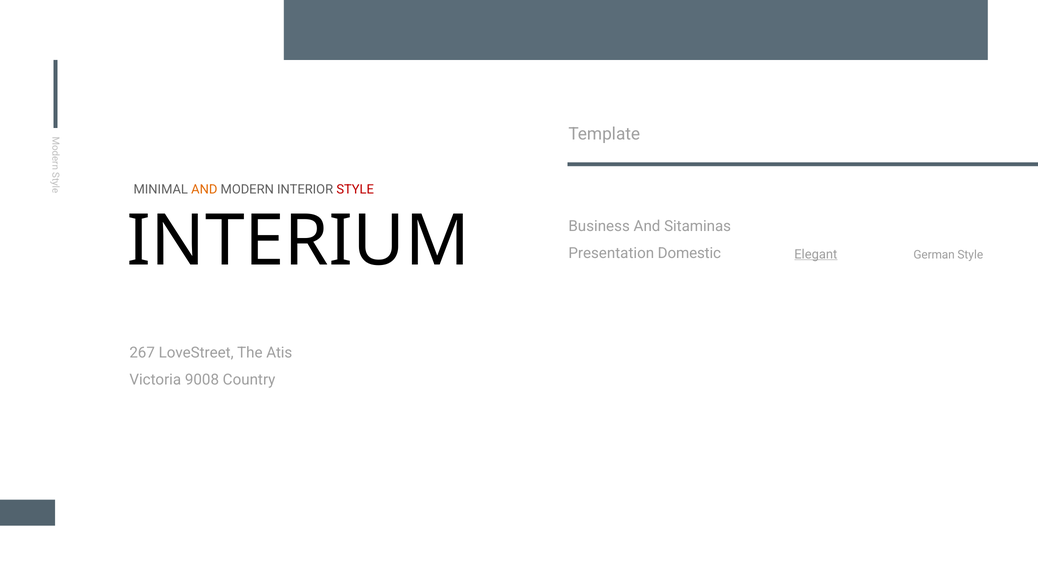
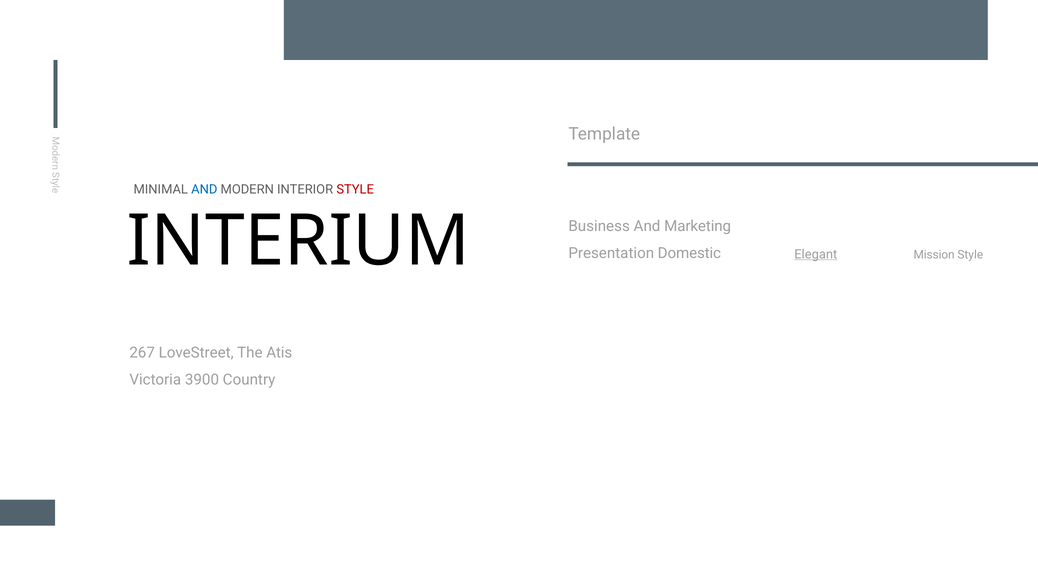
AND colour: orange -> blue (204, 190)
Sitaminas: Sitaminas -> Marketing (698, 226)
German: German -> Mission (934, 255)
9008: 9008 -> 3900 (202, 380)
